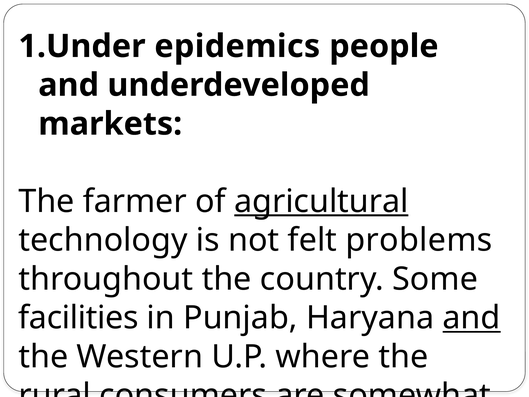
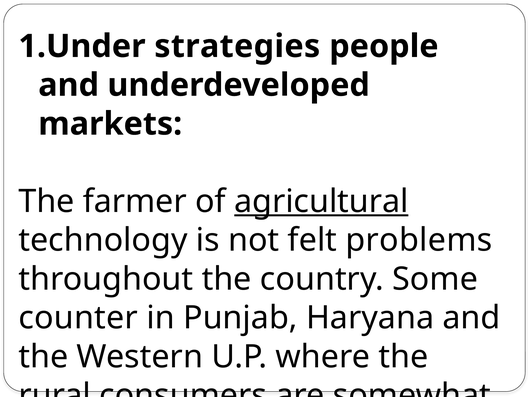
epidemics: epidemics -> strategies (237, 46)
facilities: facilities -> counter (78, 318)
and underline: present -> none (472, 318)
